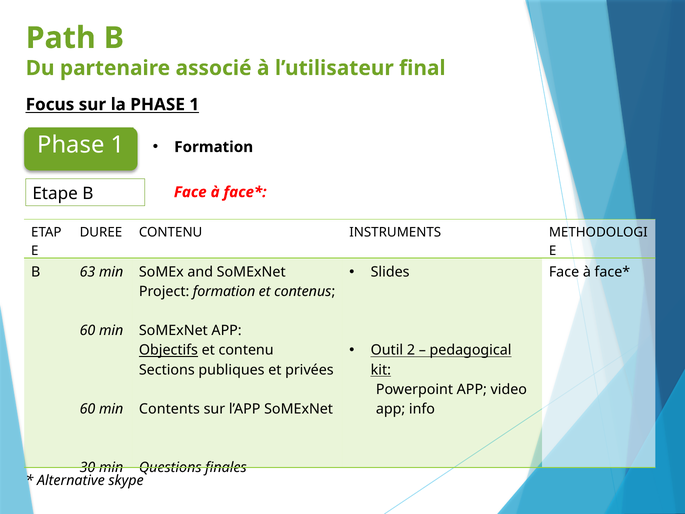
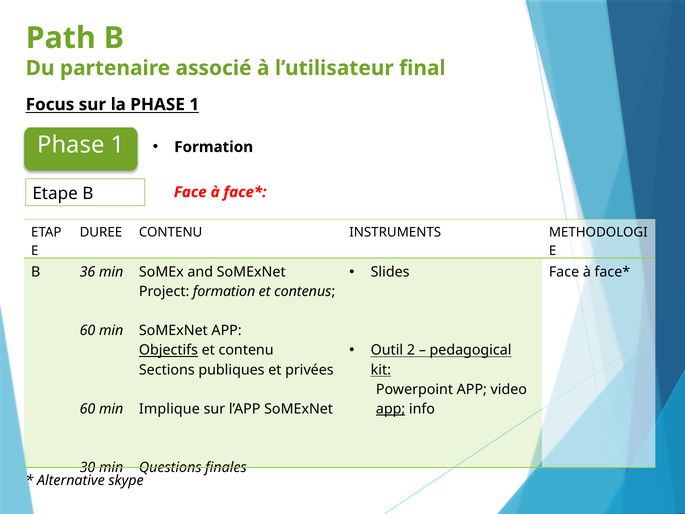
63: 63 -> 36 (87, 272)
Contents: Contents -> Implique (169, 409)
app underline: none -> present (391, 409)
